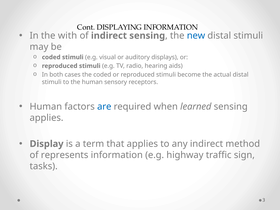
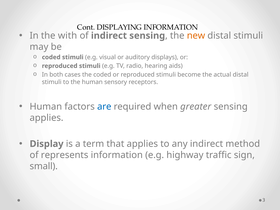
new colour: blue -> orange (196, 36)
learned: learned -> greater (196, 107)
tasks: tasks -> small (44, 166)
